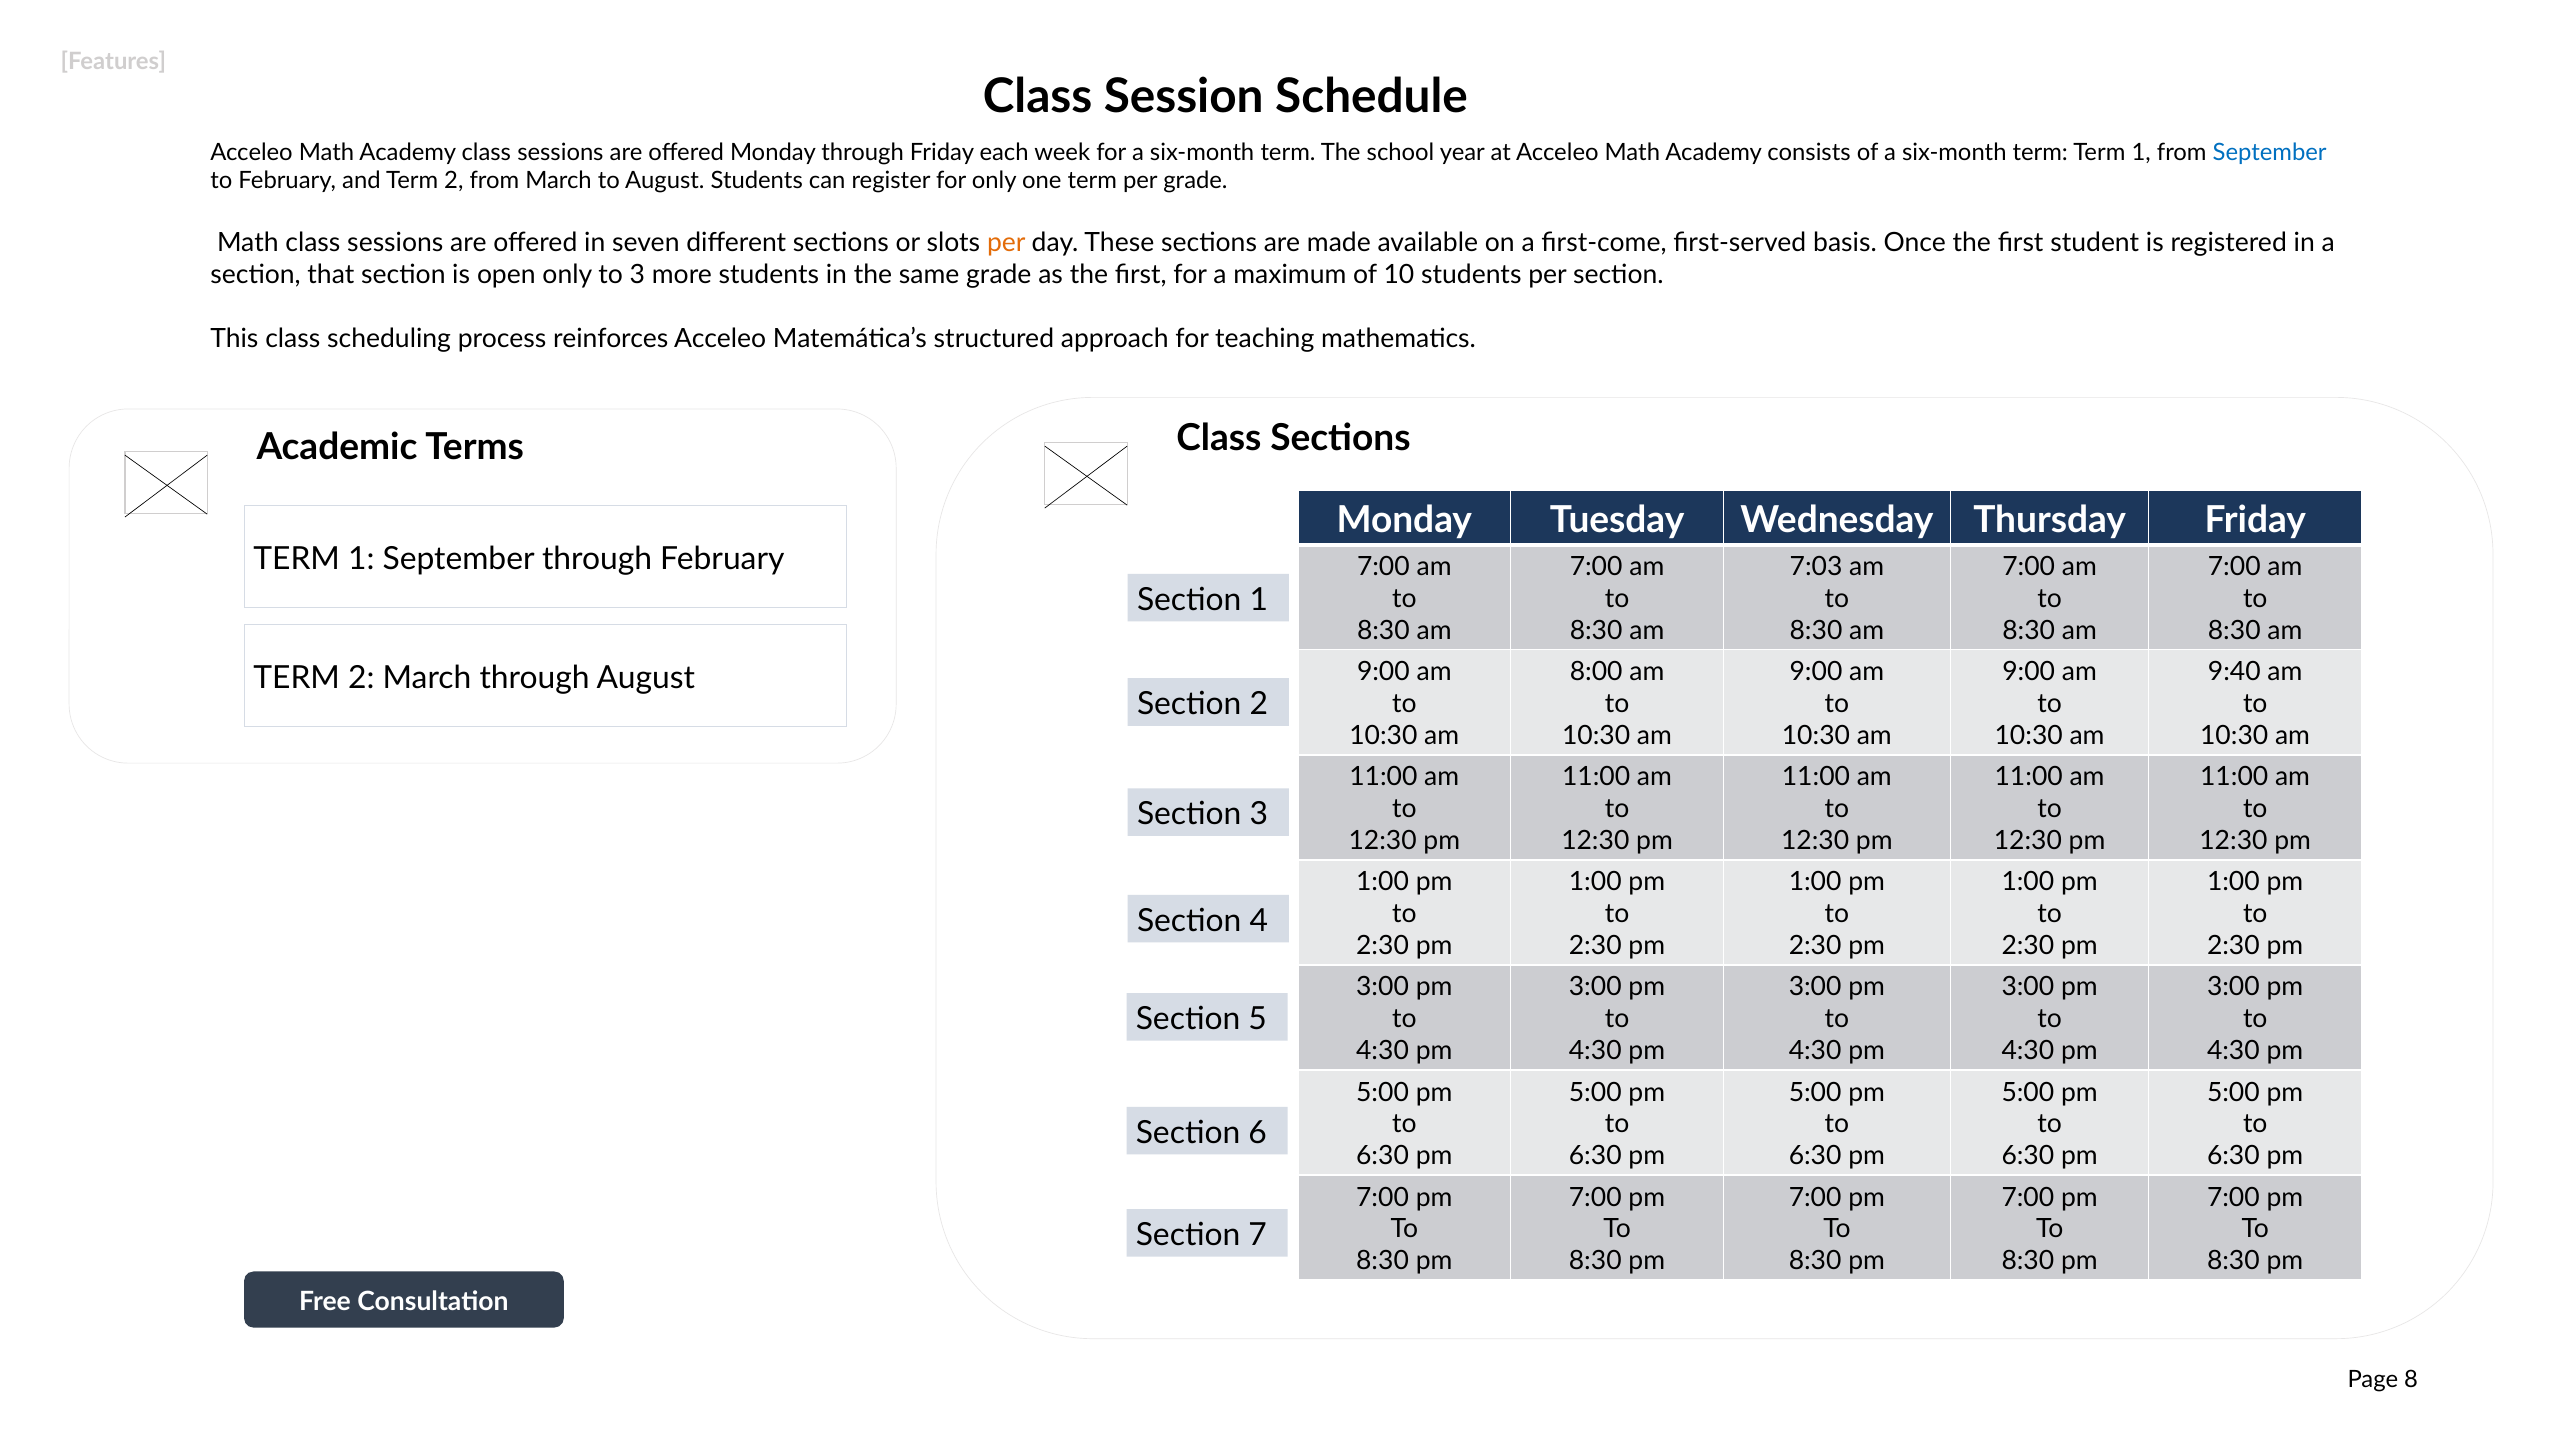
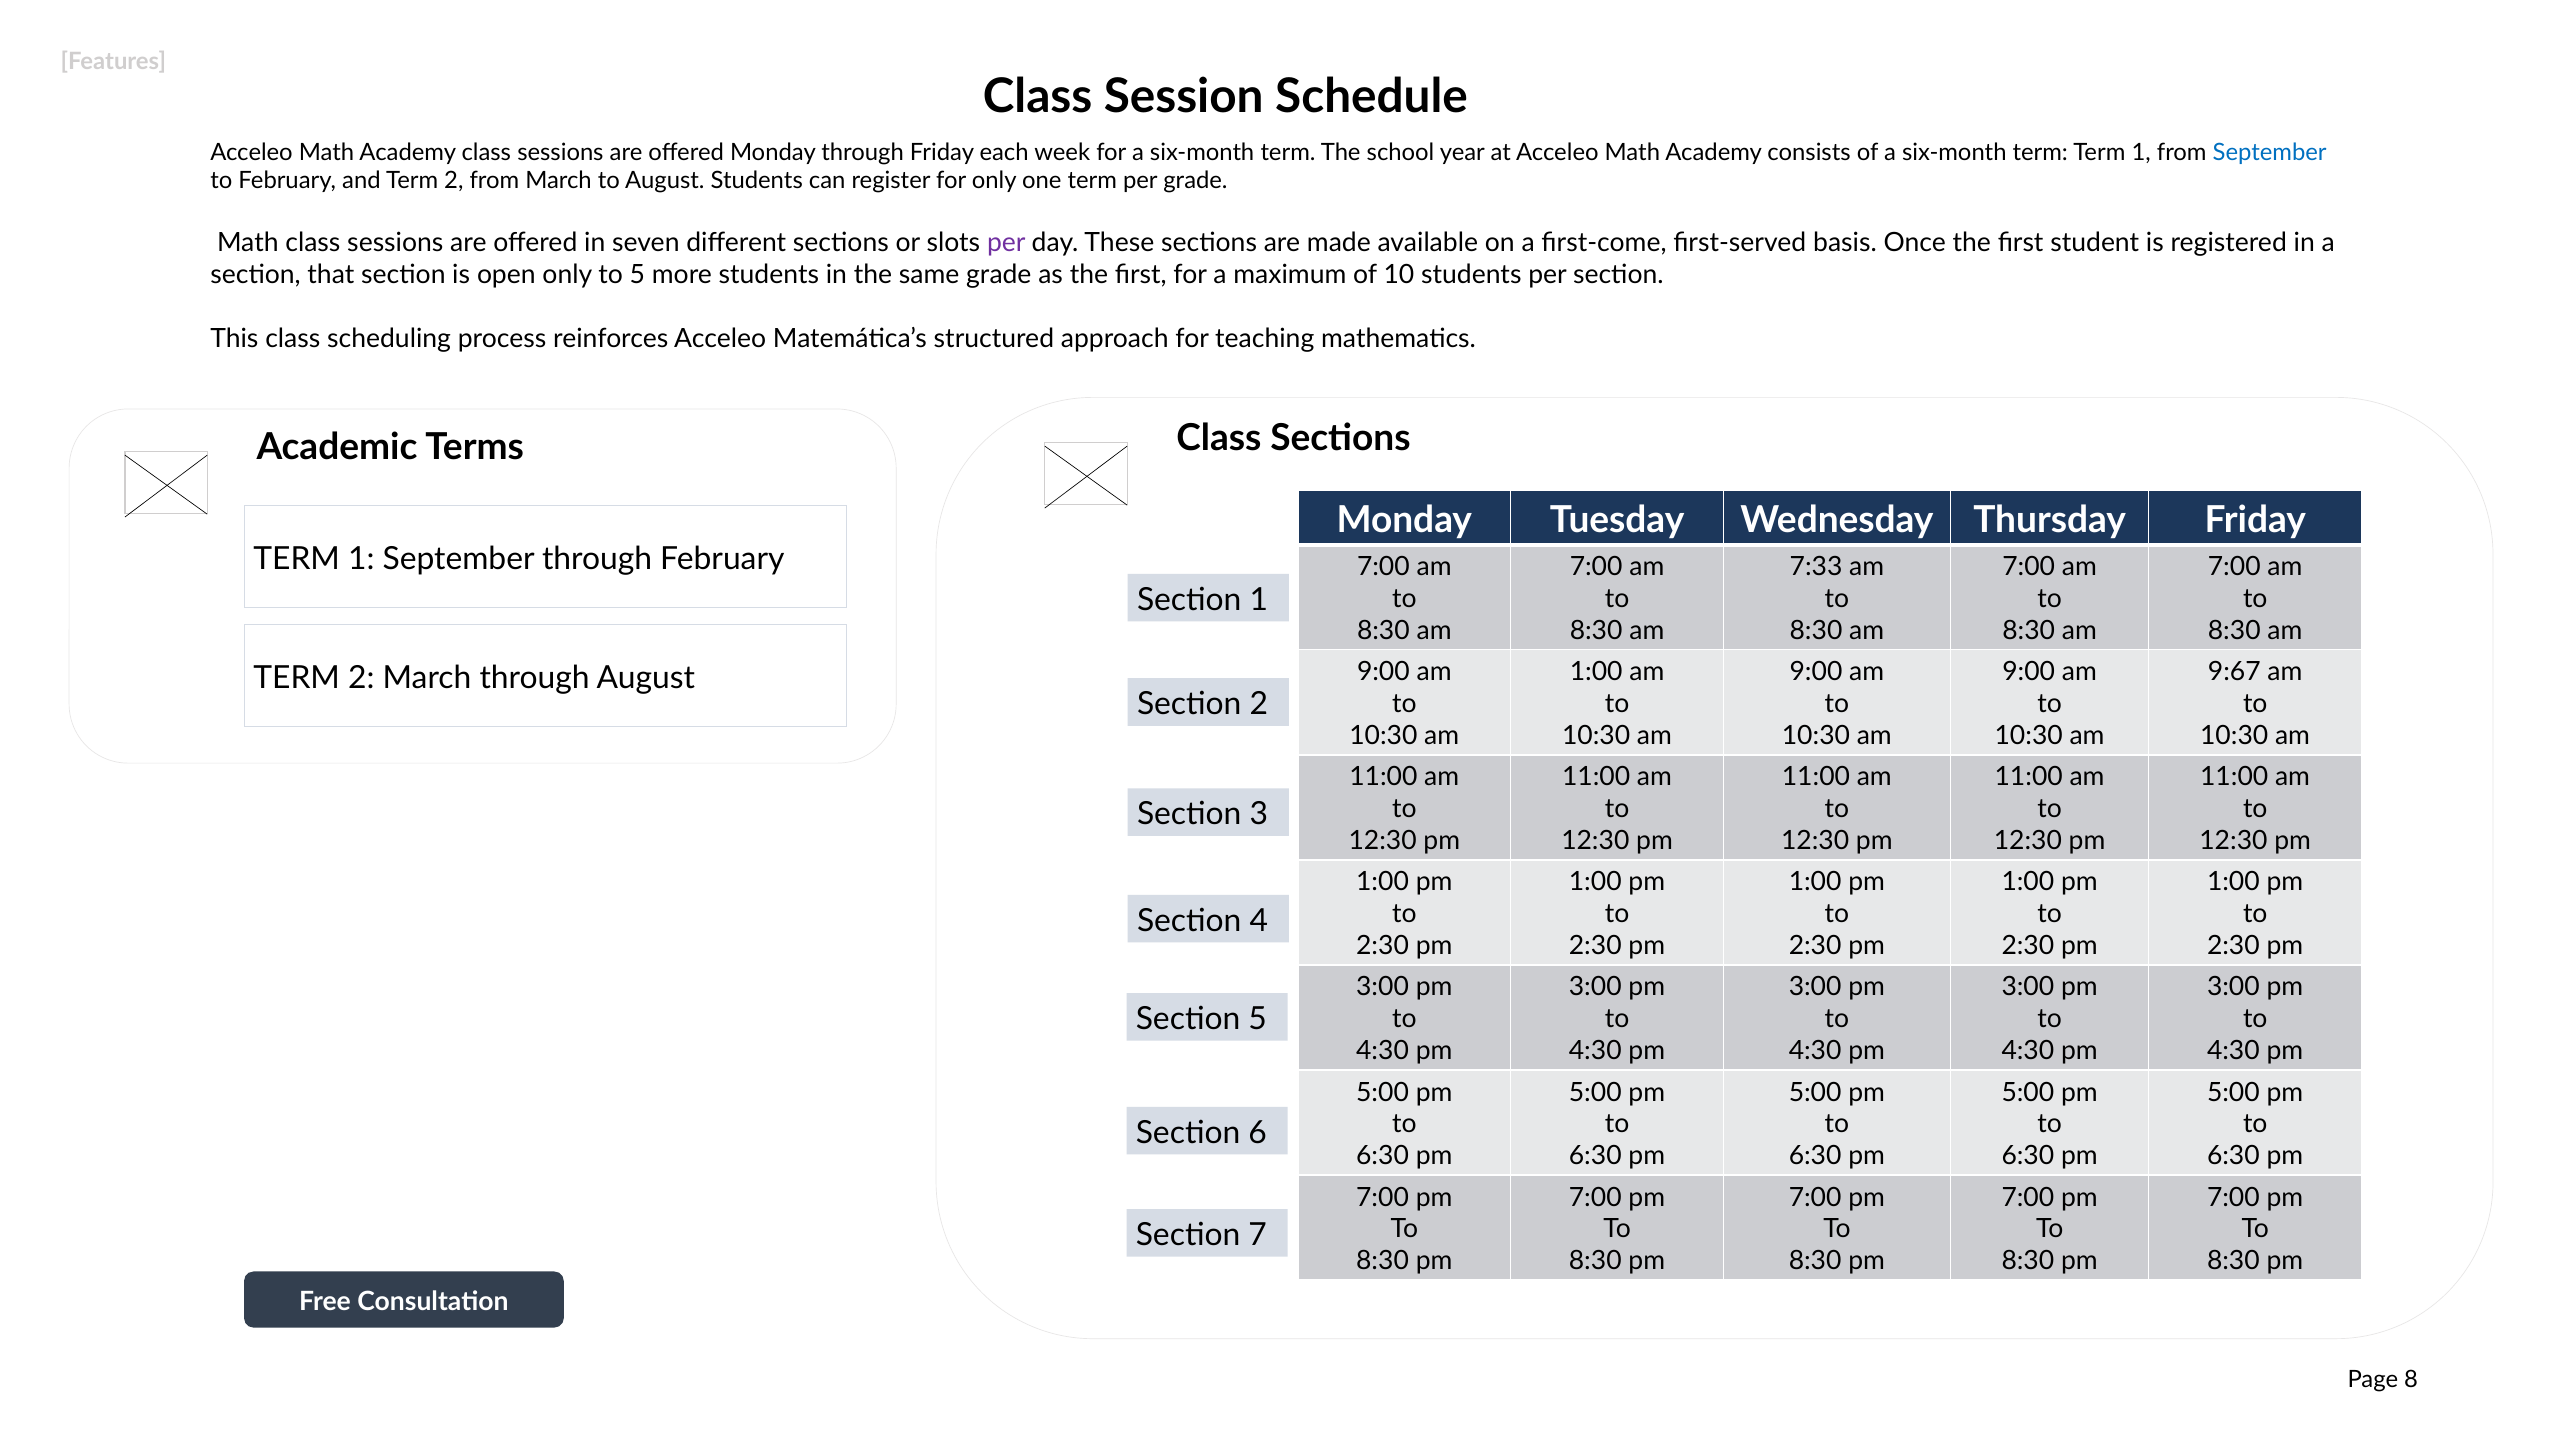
per colour: orange -> purple (1006, 243)
to 3: 3 -> 5 (637, 275)
7:03: 7:03 -> 7:33 (1816, 567)
8:00: 8:00 -> 1:00 (1596, 672)
9:40: 9:40 -> 9:67 (2234, 672)
